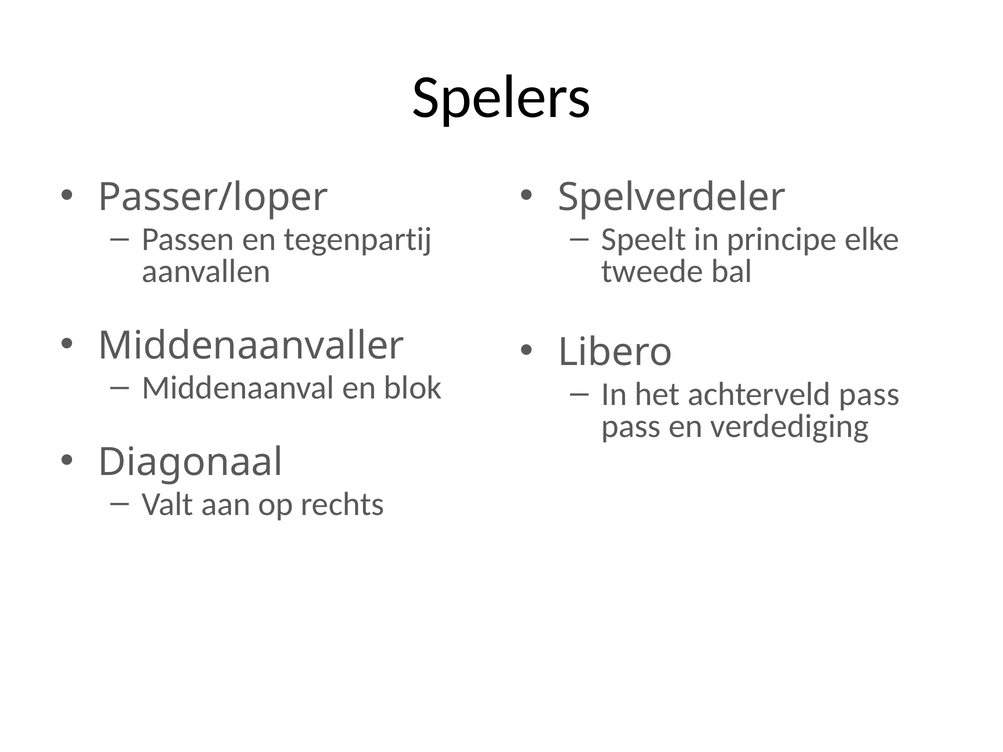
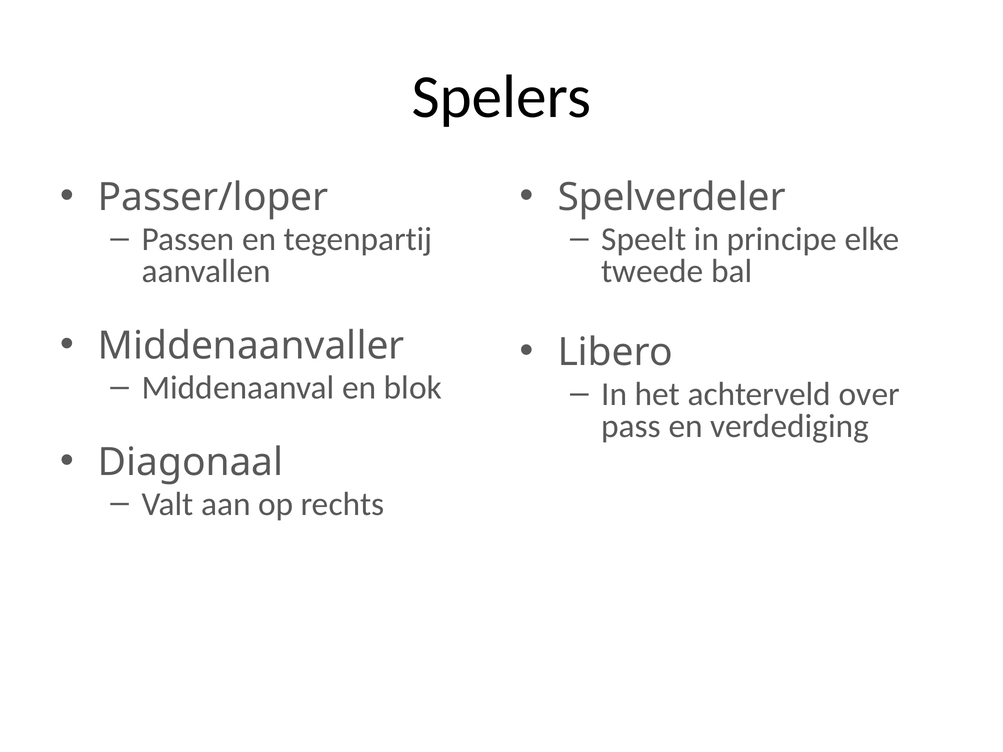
achterveld pass: pass -> over (869, 394)
